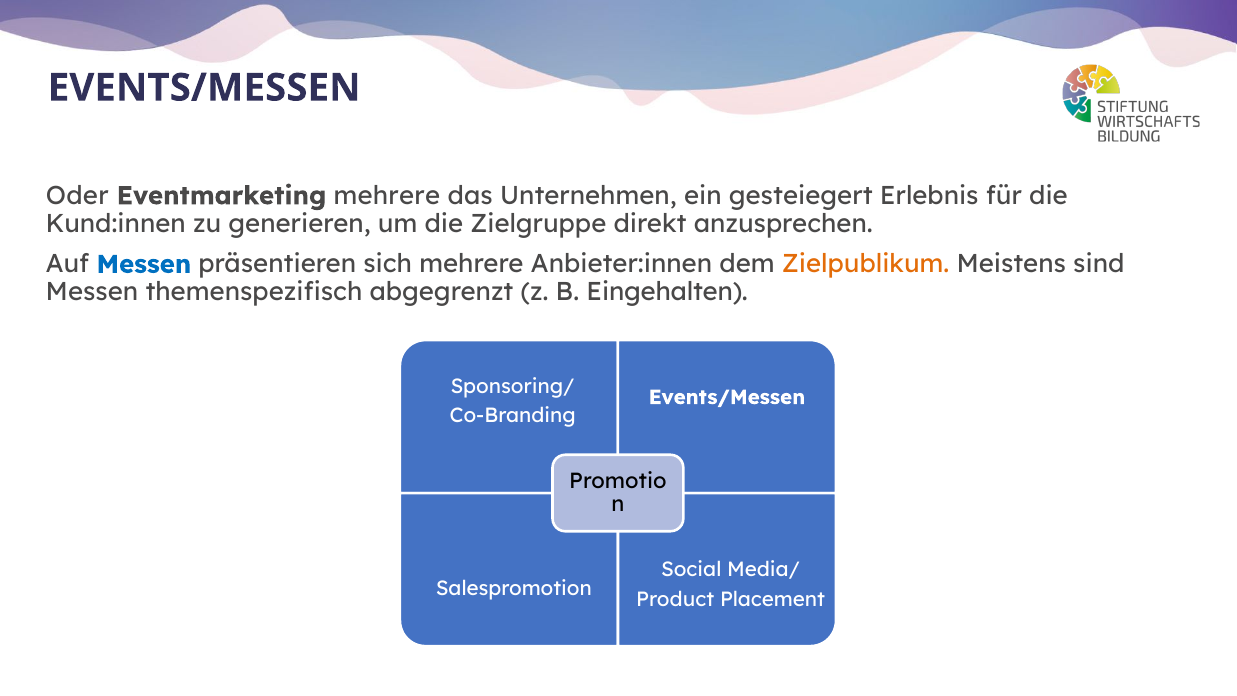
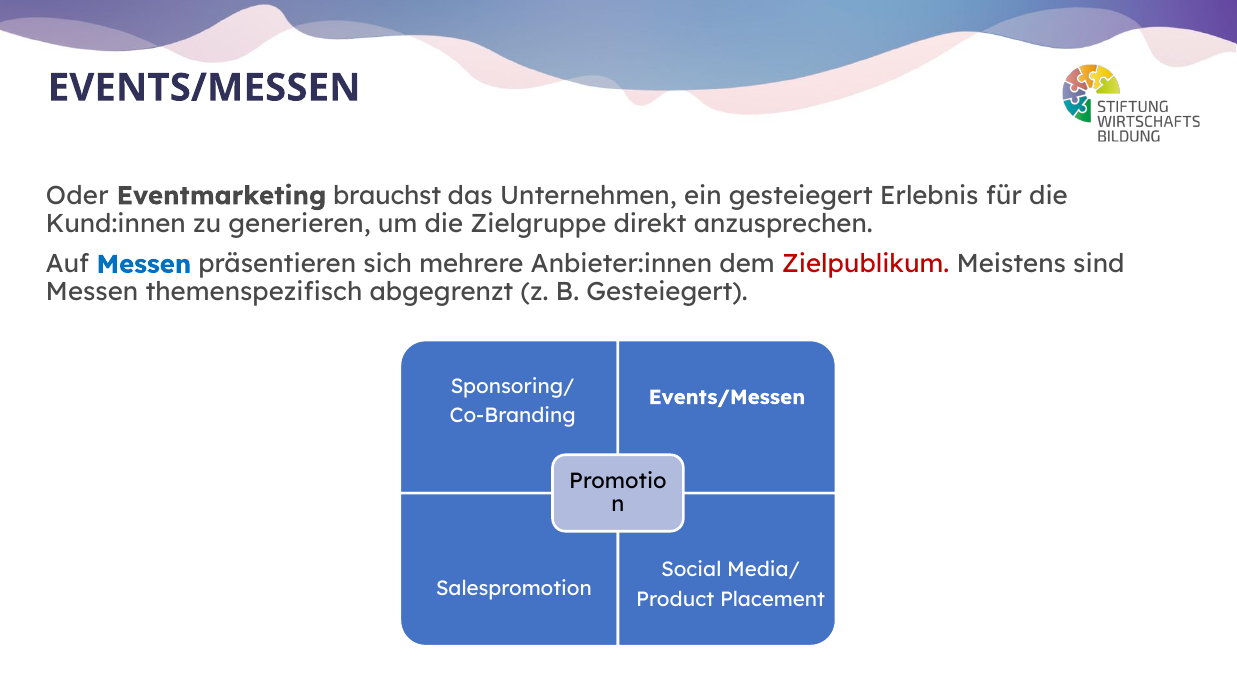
Eventmarketing mehrere: mehrere -> brauchst (387, 196)
Zielpublikum colour: orange -> red (866, 264)
B Eingehalten: Eingehalten -> Gesteiegert (667, 292)
